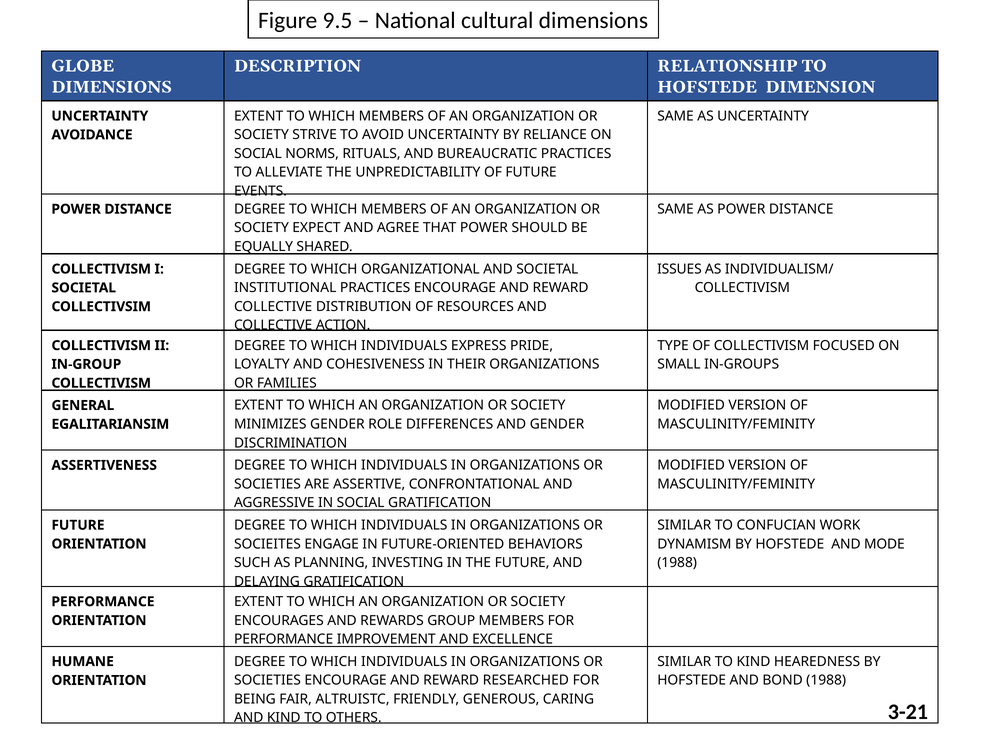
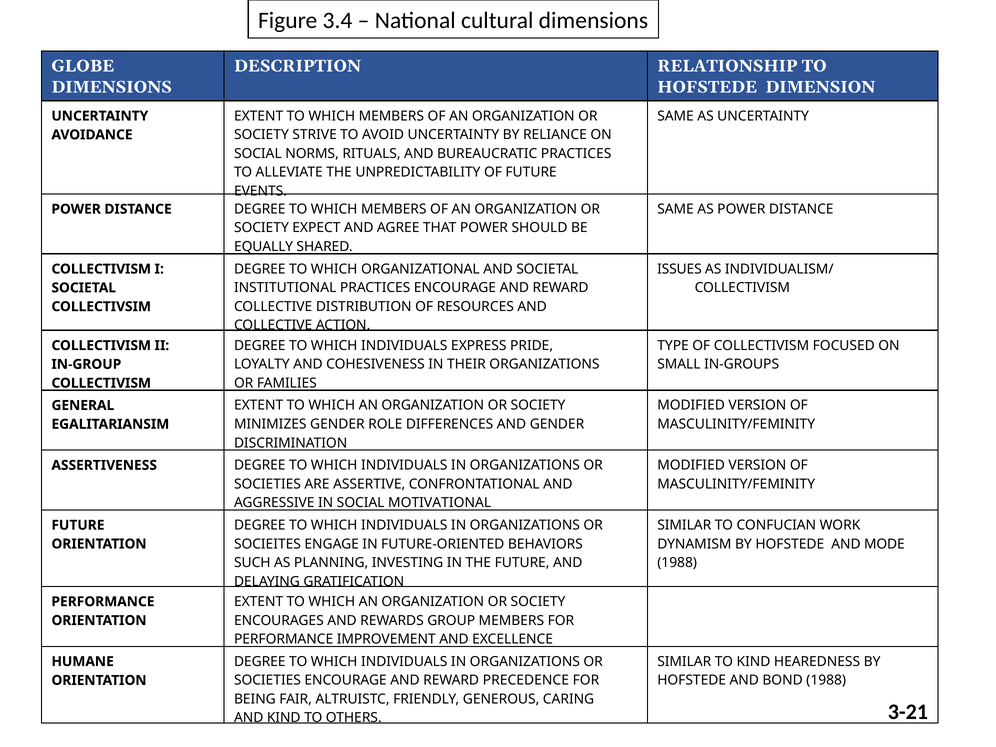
9.5: 9.5 -> 3.4 (337, 21)
SOCIAL GRATIFICATION: GRATIFICATION -> MOTIVATIONAL (440, 503)
RESEARCHED: RESEARCHED -> PRECEDENCE (526, 680)
